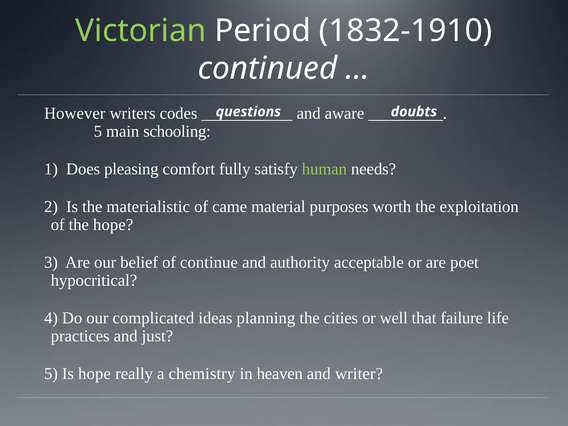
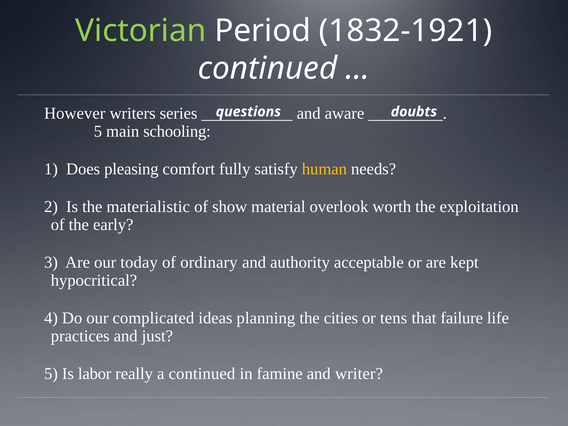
1832-1910: 1832-1910 -> 1832-1921 (406, 31)
codes: codes -> series (179, 113)
human colour: light green -> yellow (324, 169)
came: came -> show (230, 207)
purposes: purposes -> overlook (339, 207)
the hope: hope -> early (113, 225)
belief: belief -> today (139, 262)
continue: continue -> ordinary (209, 262)
poet: poet -> kept (464, 262)
well: well -> tens (394, 318)
Is hope: hope -> labor (95, 374)
a chemistry: chemistry -> continued (202, 374)
heaven: heaven -> famine (280, 374)
